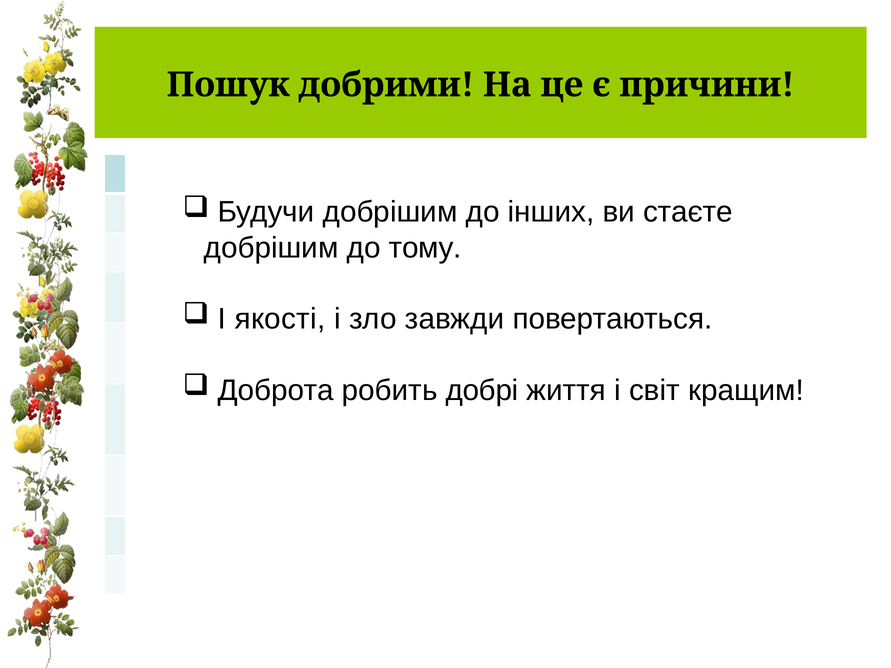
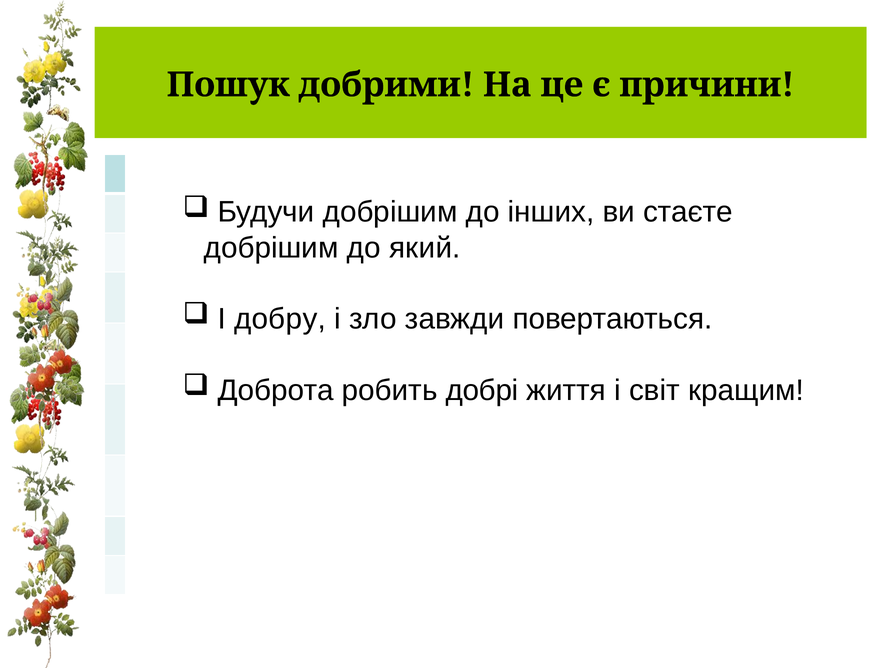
тому: тому -> який (425, 248)
якості: якості -> добру (280, 319)
